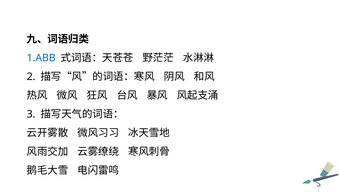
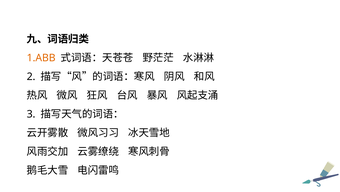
1.ABB colour: blue -> orange (41, 58)
